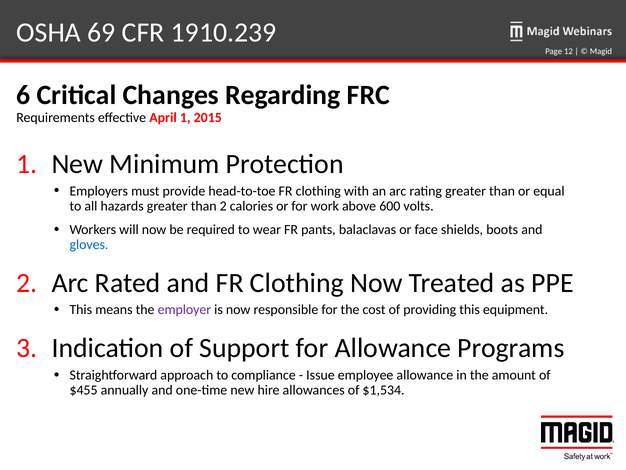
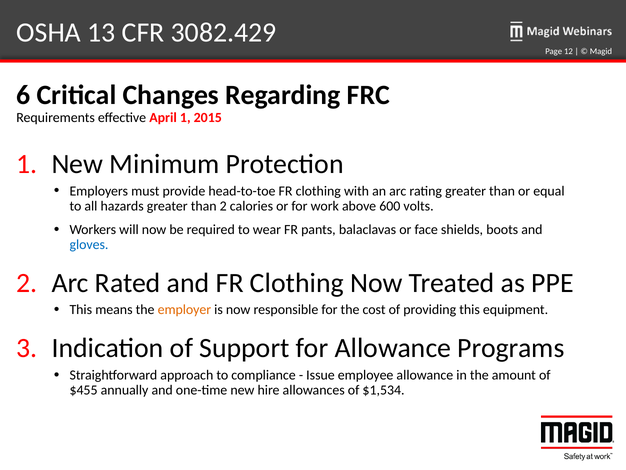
69: 69 -> 13 (101, 32)
1910.239: 1910.239 -> 3082.429 (224, 32)
employer colour: purple -> orange (184, 310)
